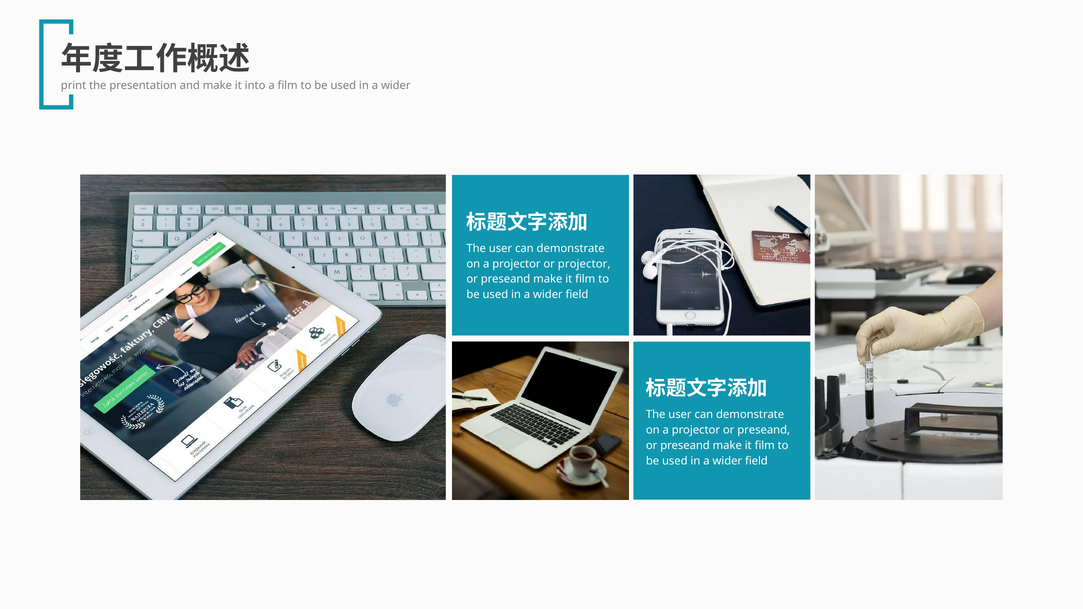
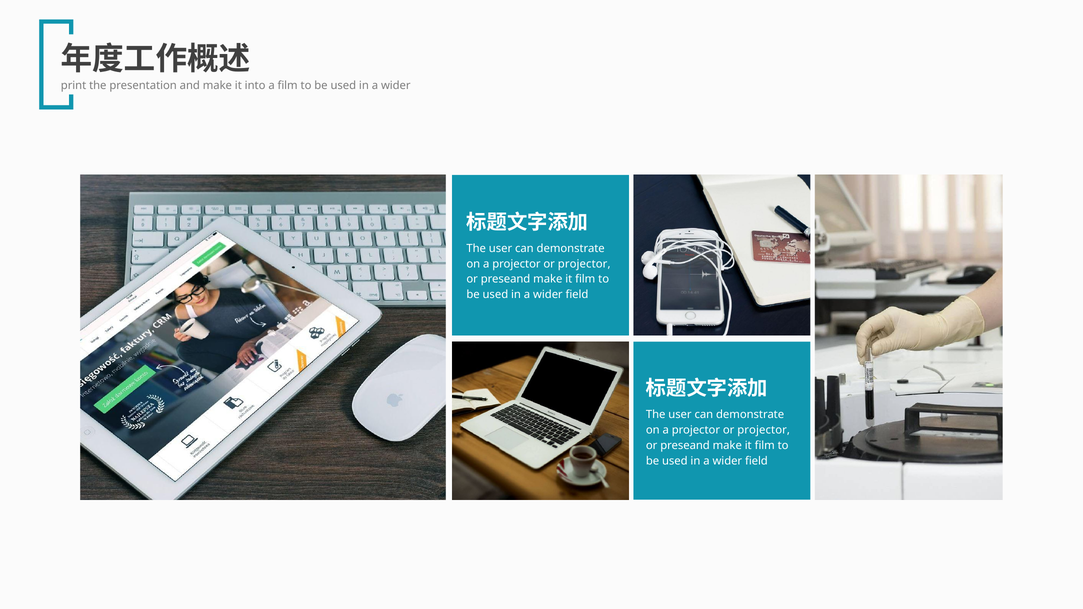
preseand: preseand -> projector (764, 430)
